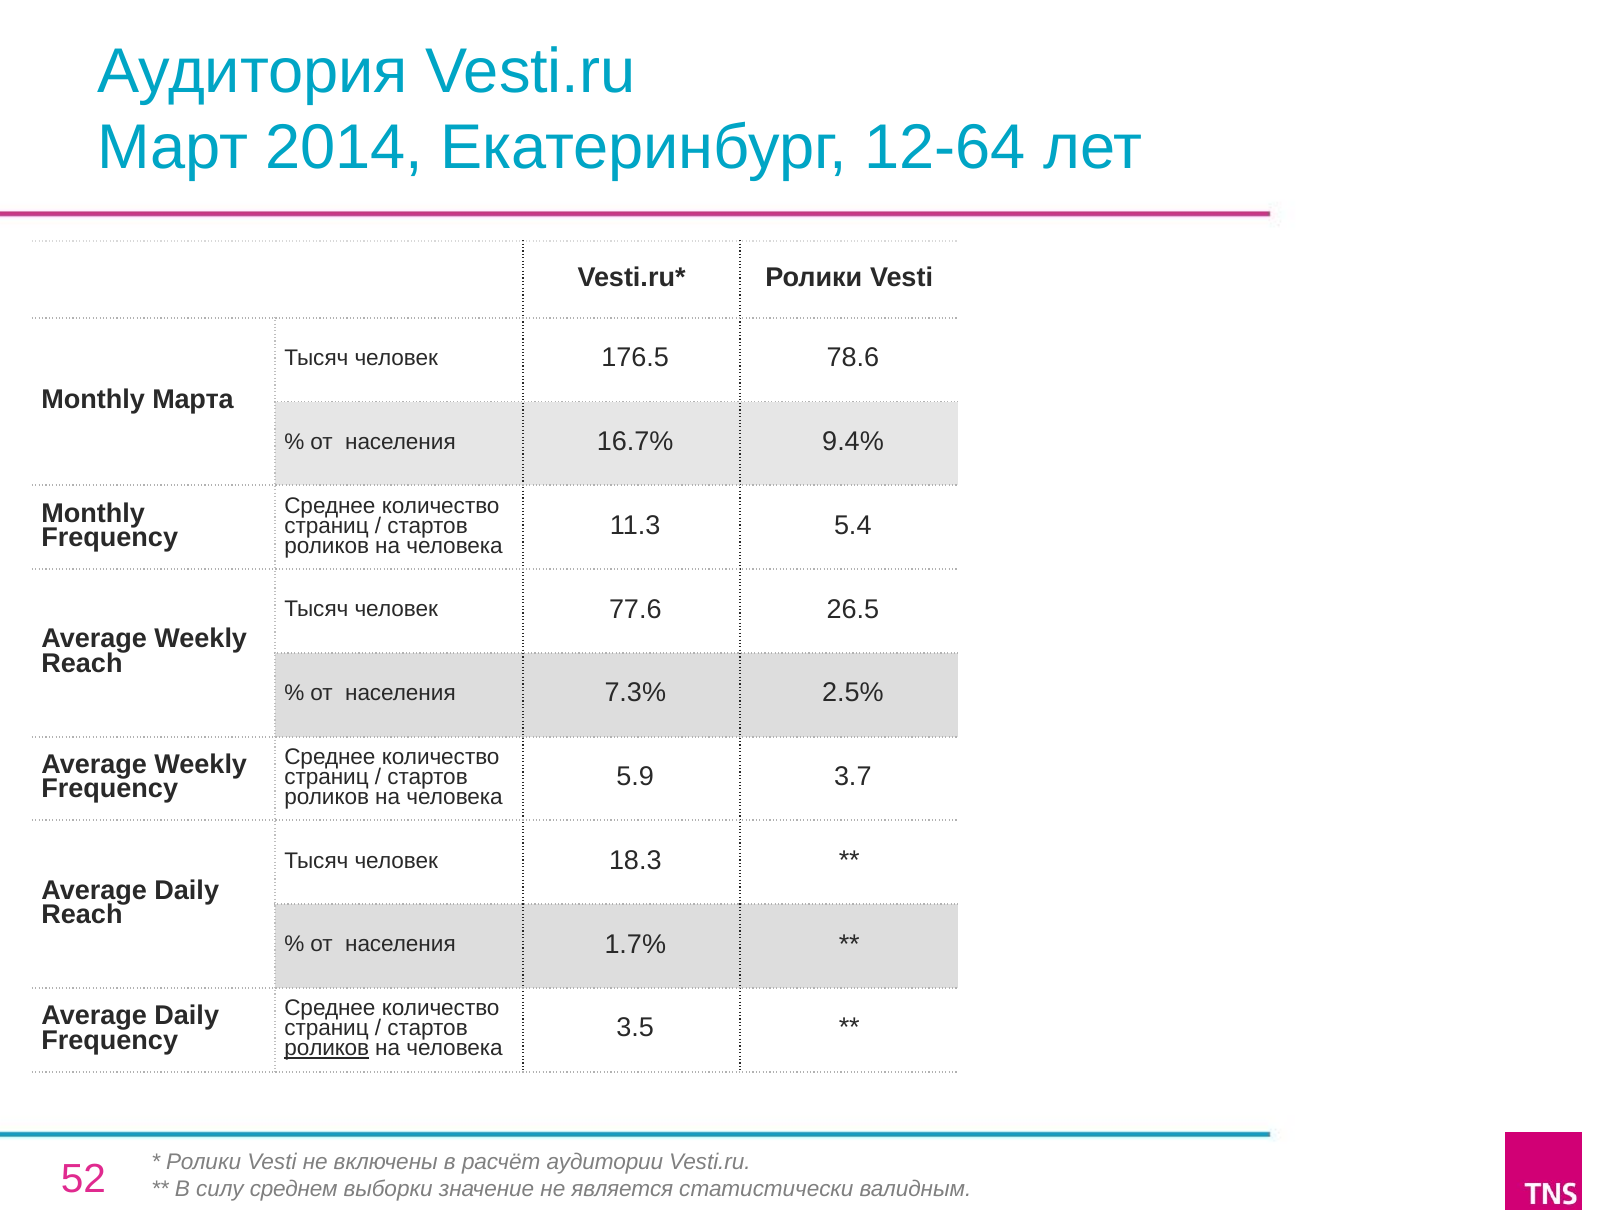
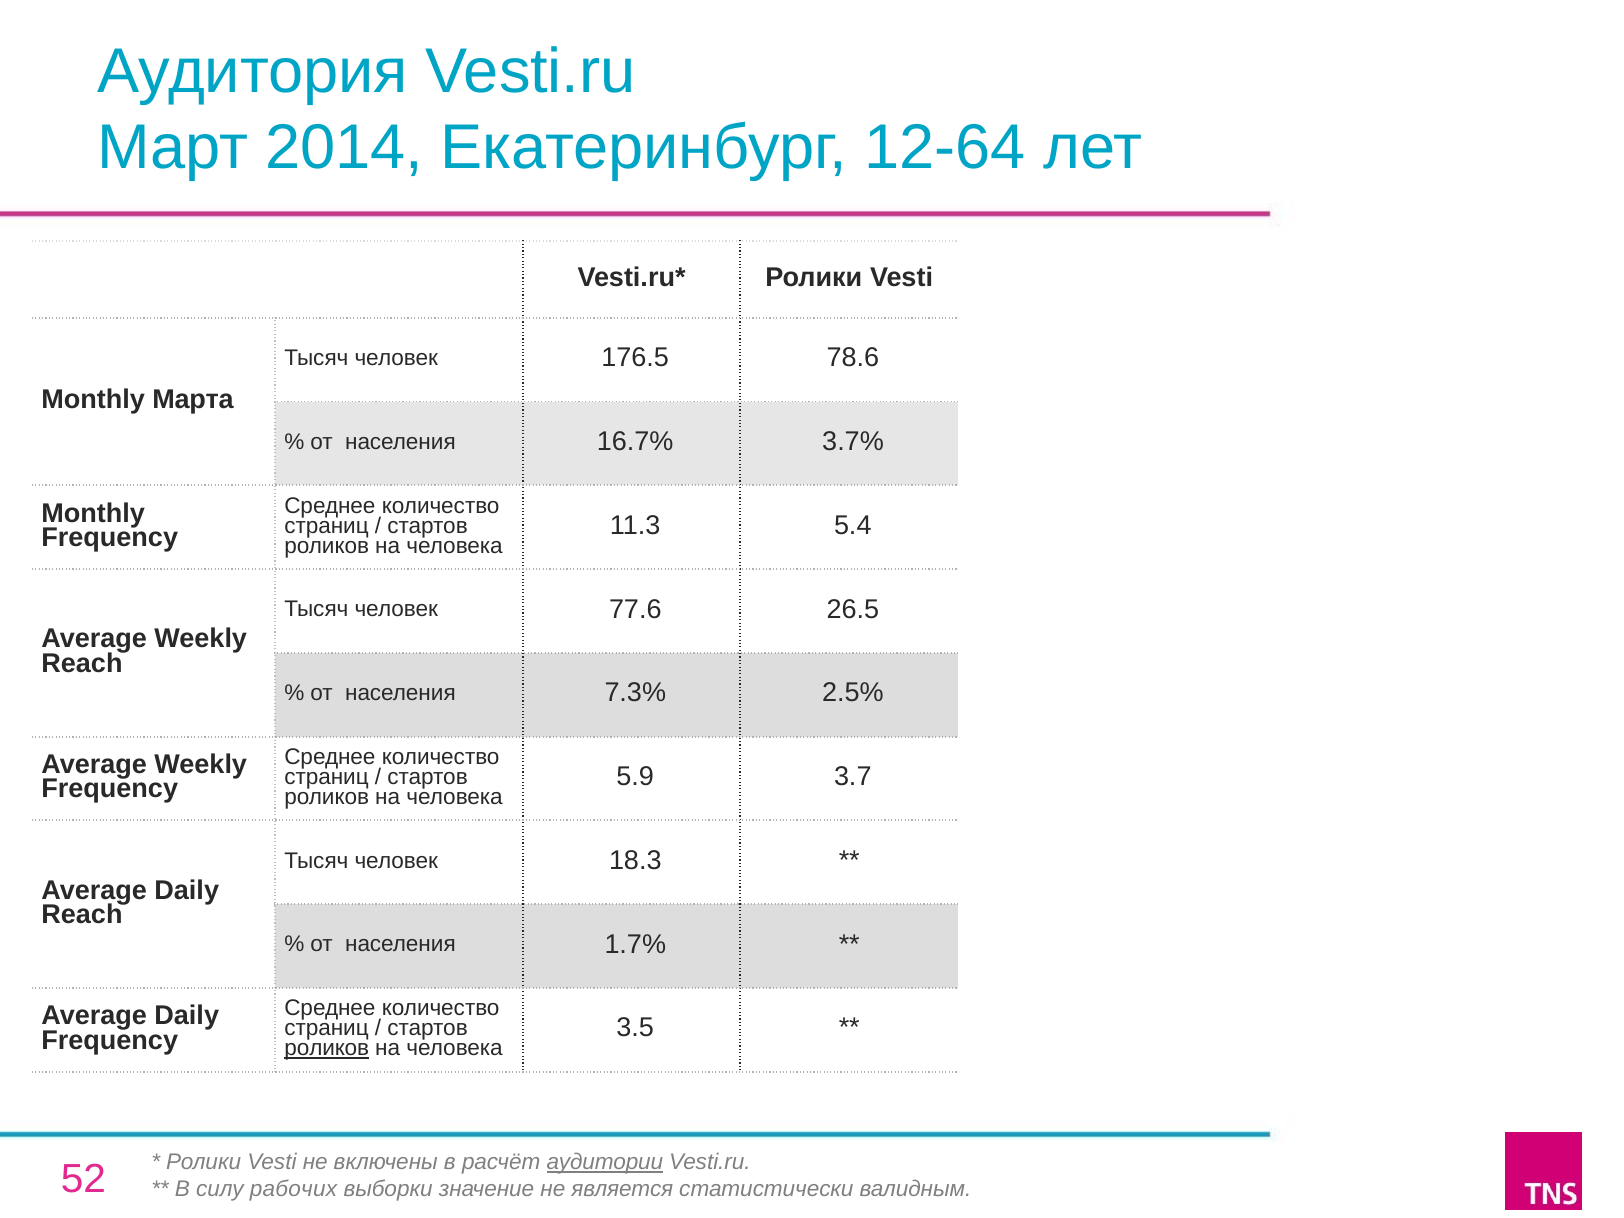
9.4%: 9.4% -> 3.7% (853, 442)
аудитории underline: none -> present (605, 1162)
среднем: среднем -> рабочих (294, 1189)
